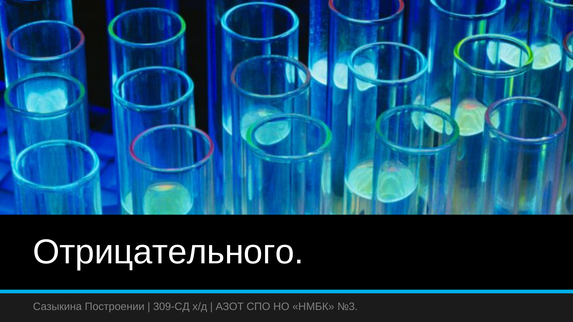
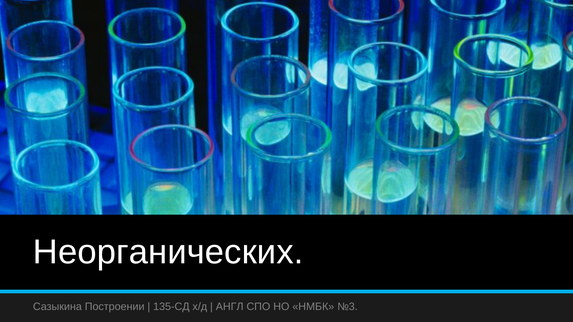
Отрицательного: Отрицательного -> Неорганических (168, 252)
309-СД: 309-СД -> 135-СД (171, 307)
АЗОТ: АЗОТ -> АНГЛ (230, 307)
